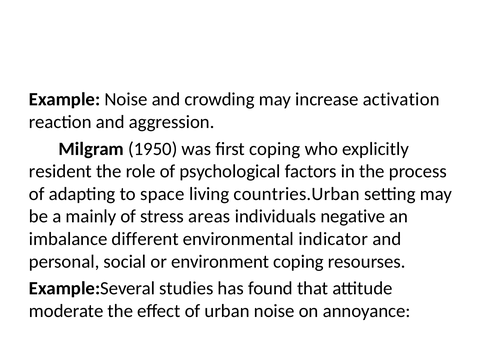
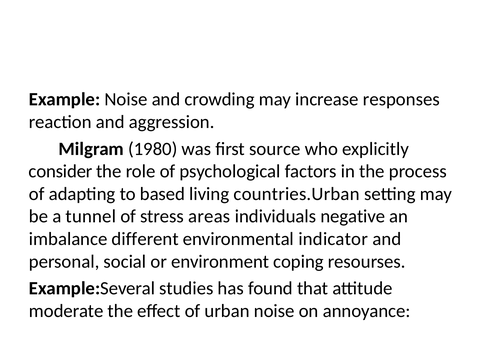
activation: activation -> responses (401, 100)
1950: 1950 -> 1980 (153, 149)
first coping: coping -> source (275, 149)
resident: resident -> consider (60, 171)
space: space -> based (162, 194)
mainly: mainly -> tunnel (91, 217)
